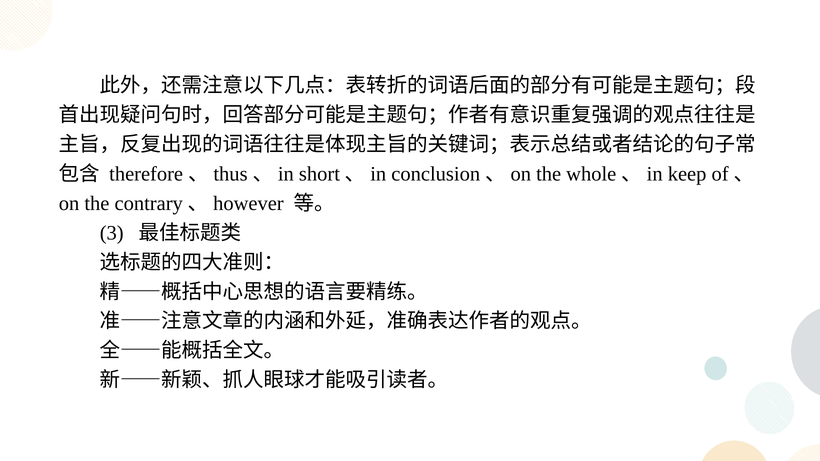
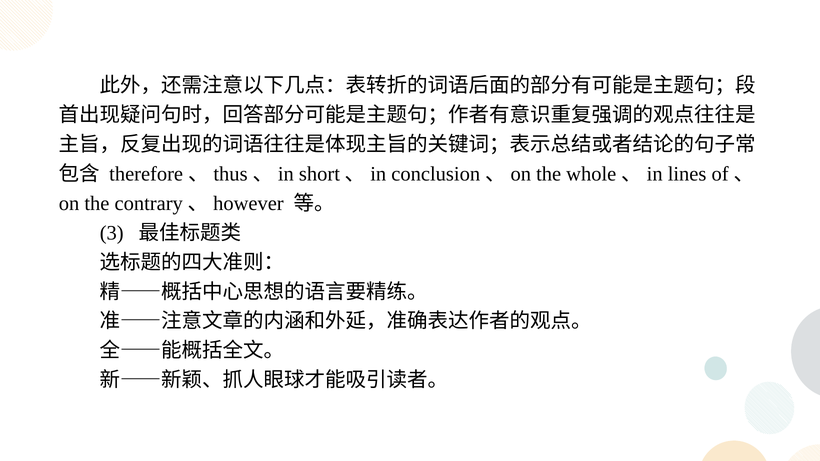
keep: keep -> lines (687, 174)
